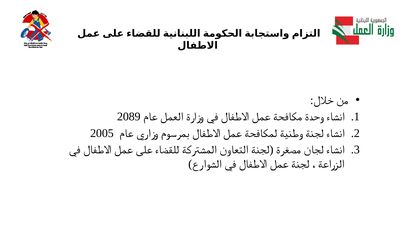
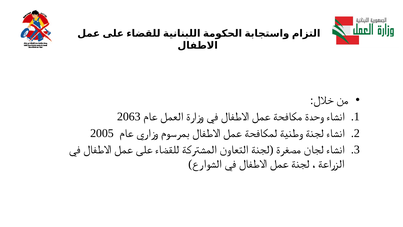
2089: 2089 -> 2063 (129, 117)
